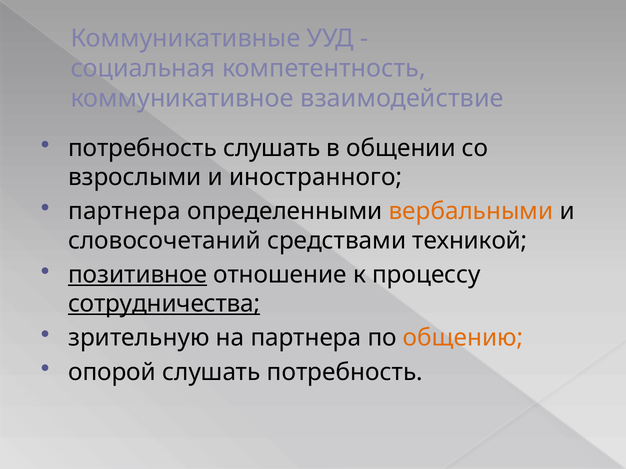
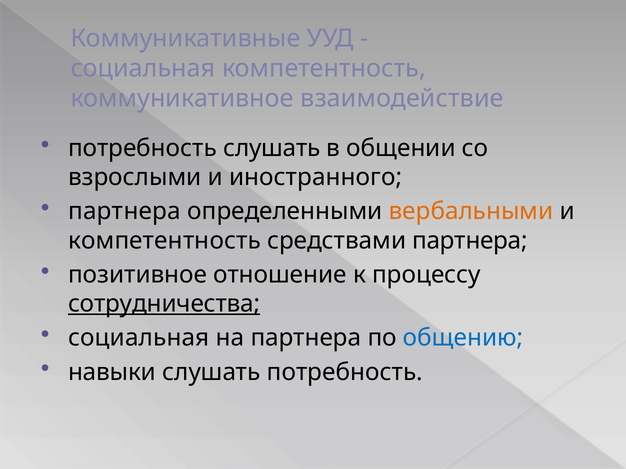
словосочетаний: словосочетаний -> компетентность (165, 241)
средствами техникой: техникой -> партнера (470, 241)
позитивное underline: present -> none (138, 275)
зрительную: зрительную -> социальная (139, 338)
общению colour: orange -> blue (463, 338)
опорой: опорой -> навыки (112, 372)
